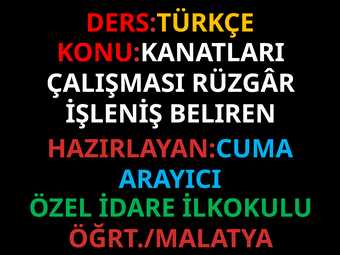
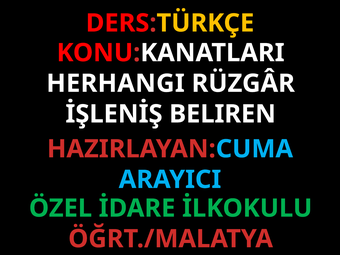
ÇALIŞMASI: ÇALIŞMASI -> HERHANGI (116, 83)
